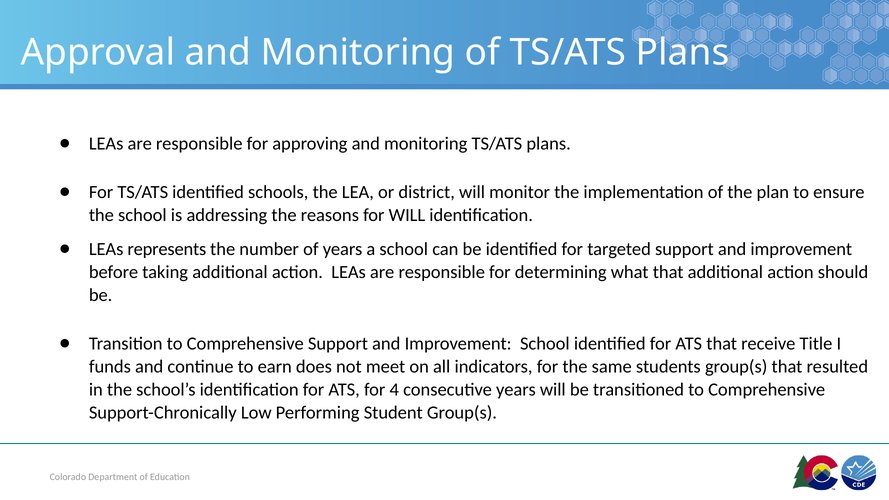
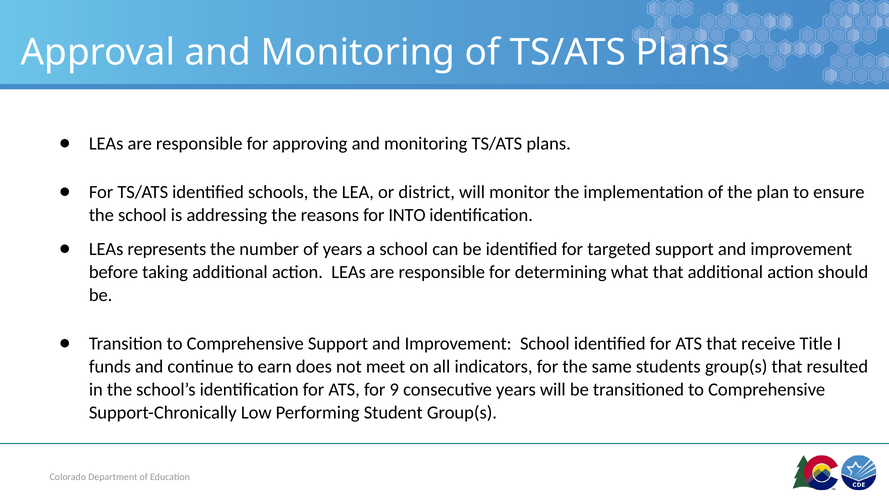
for WILL: WILL -> INTO (407, 215)
4: 4 -> 9 (394, 390)
